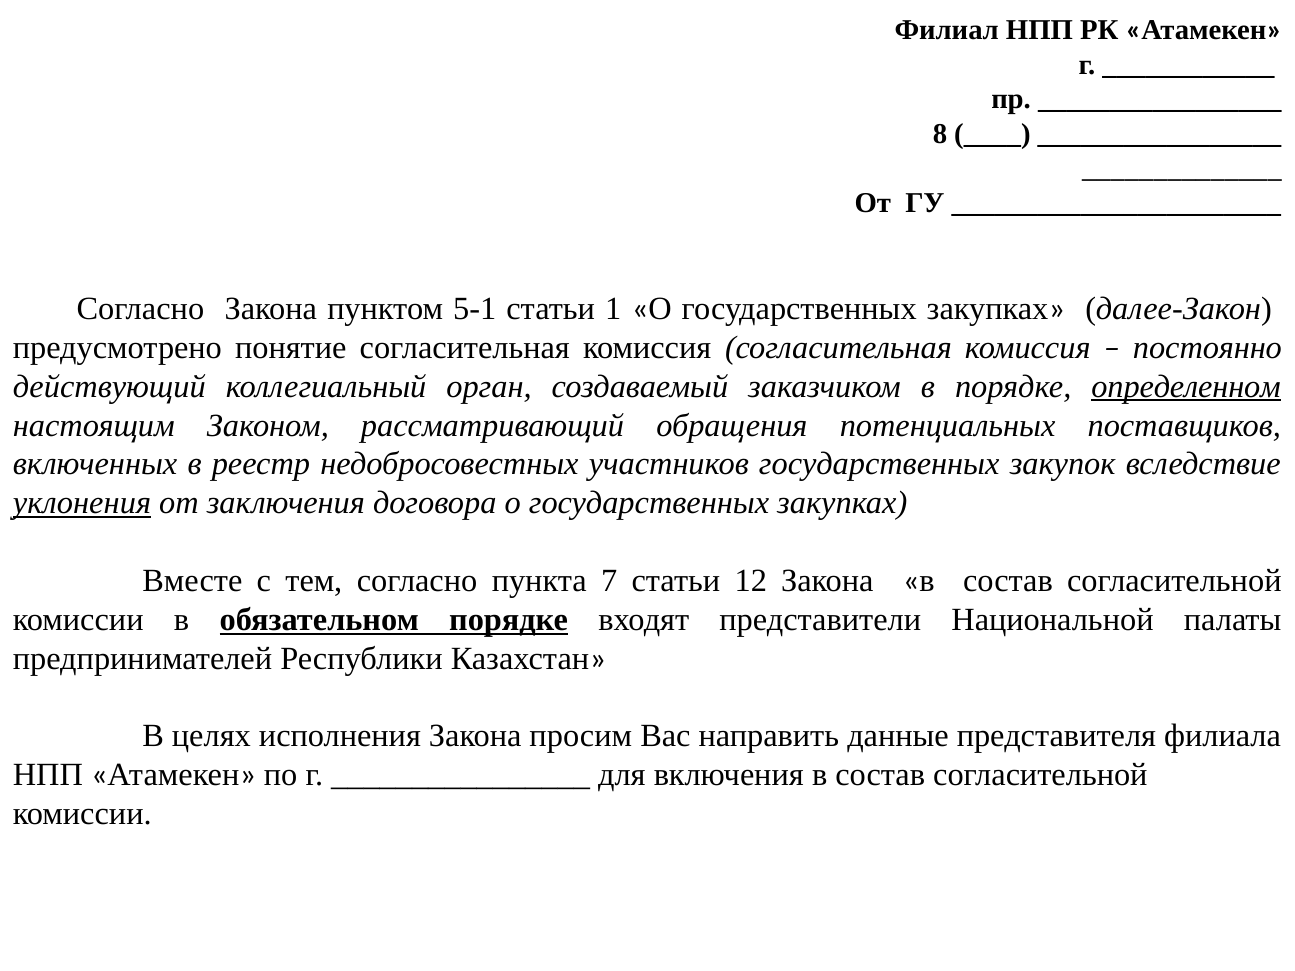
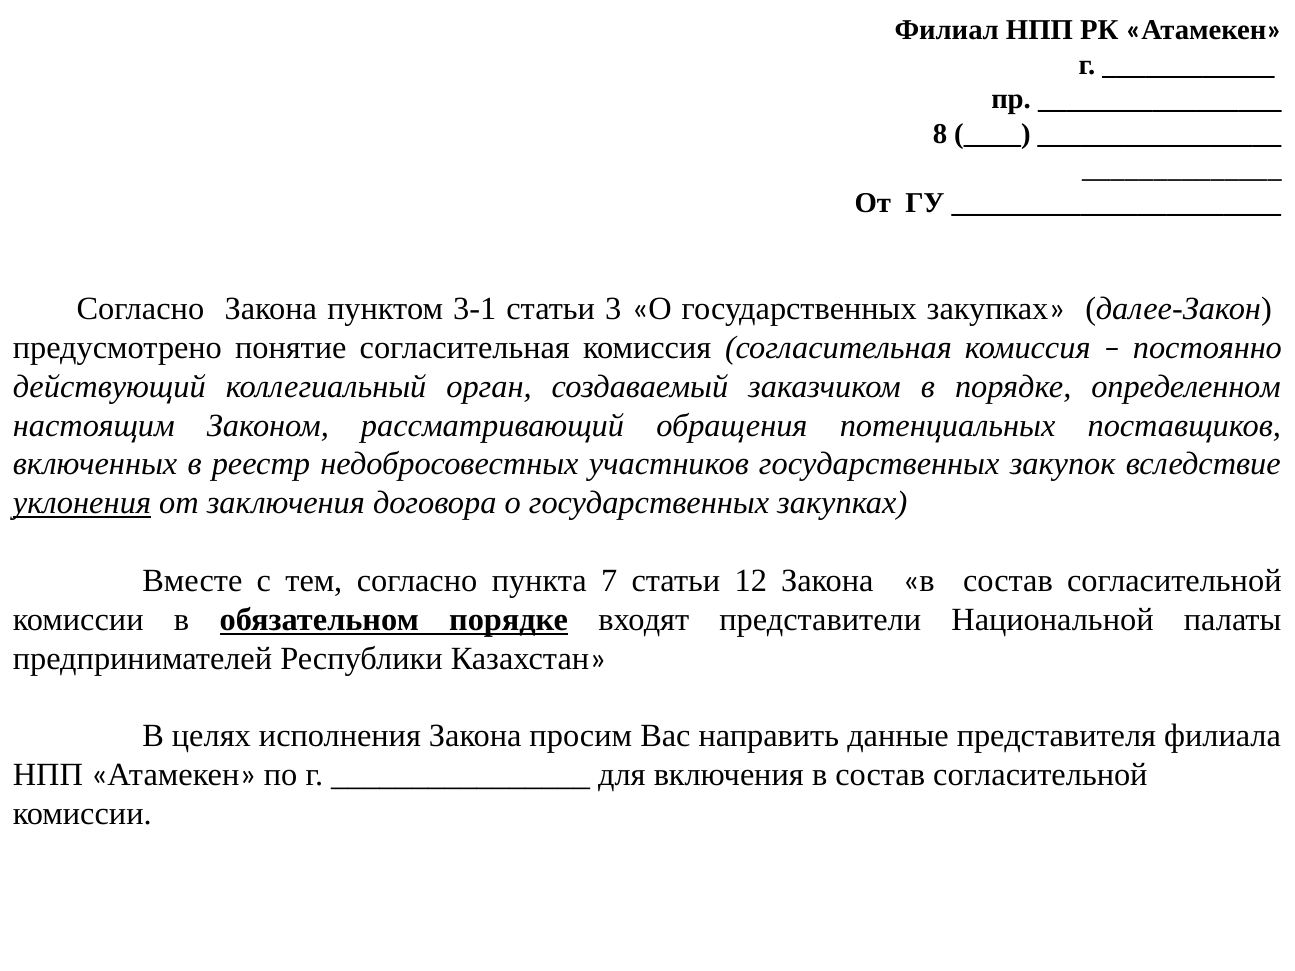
5-1: 5-1 -> 3-1 (475, 309)
1: 1 -> 3 (613, 309)
определенном underline: present -> none (1186, 387)
